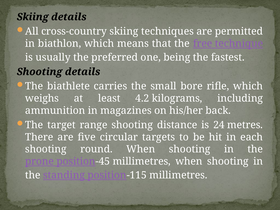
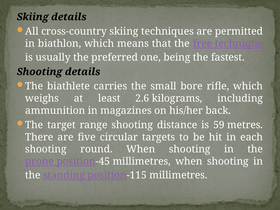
4.2: 4.2 -> 2.6 (142, 98)
24: 24 -> 59 (219, 125)
